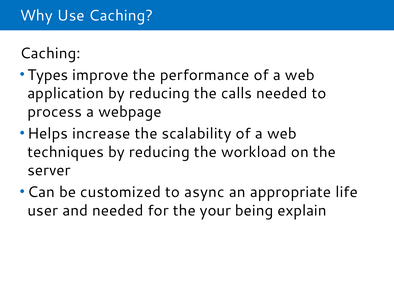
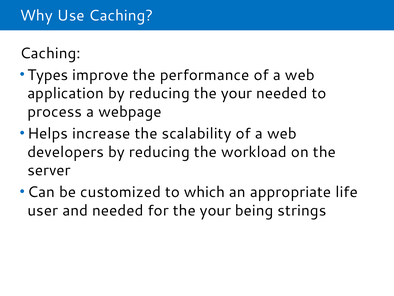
reducing the calls: calls -> your (237, 93)
techniques: techniques -> developers (66, 152)
async: async -> which (205, 192)
explain: explain -> strings (302, 210)
